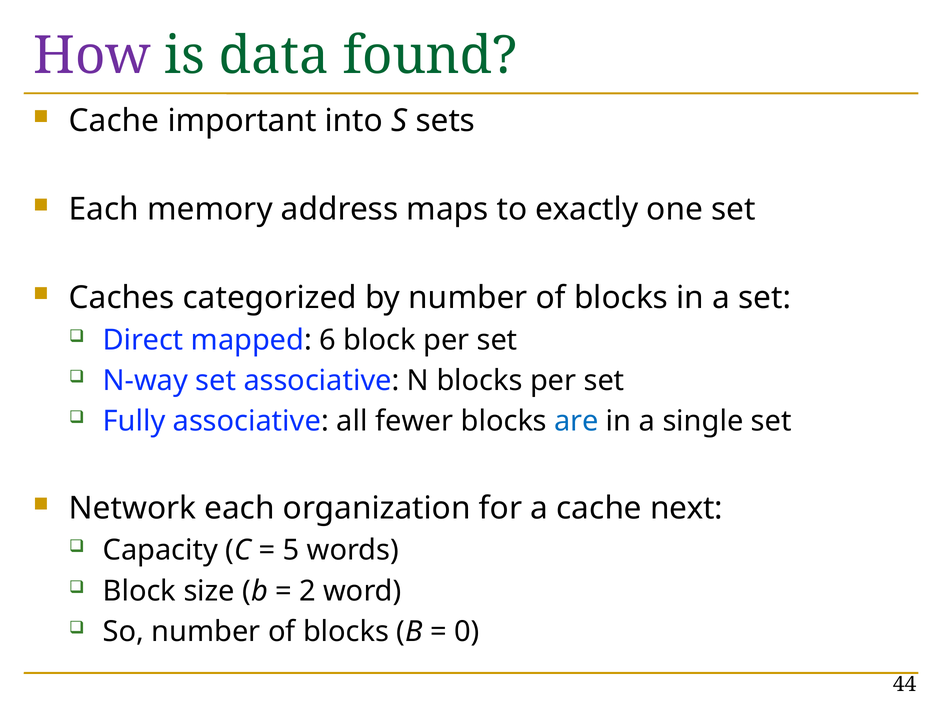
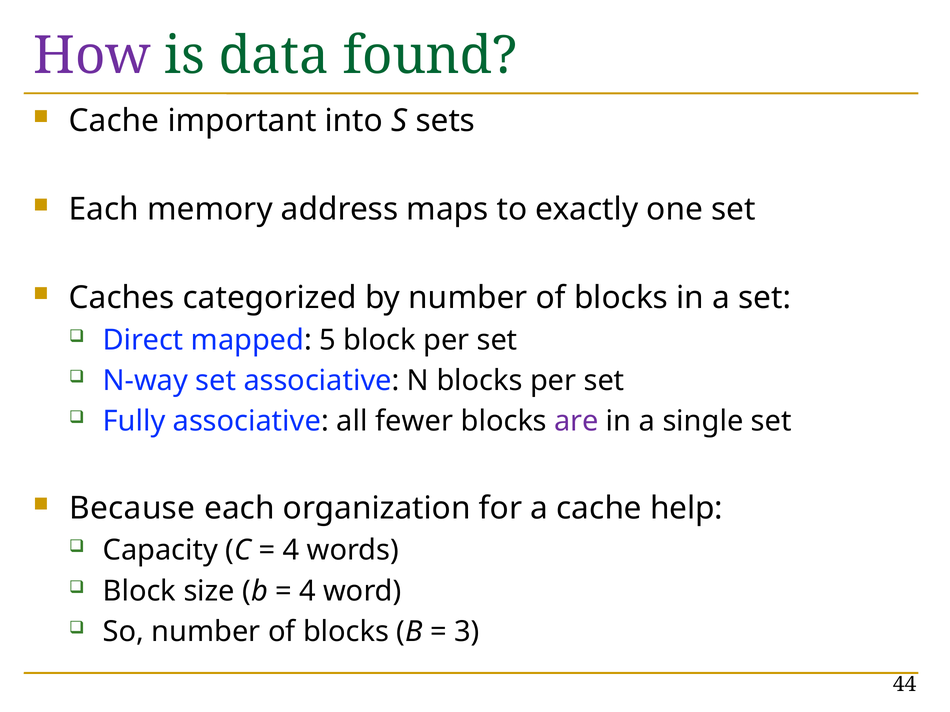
6: 6 -> 5 (328, 340)
are colour: blue -> purple (576, 422)
Network: Network -> Because (132, 509)
next: next -> help (686, 509)
5: 5 -> 4 (291, 551)
2: 2 -> 4 (307, 591)
0: 0 -> 3 (467, 632)
